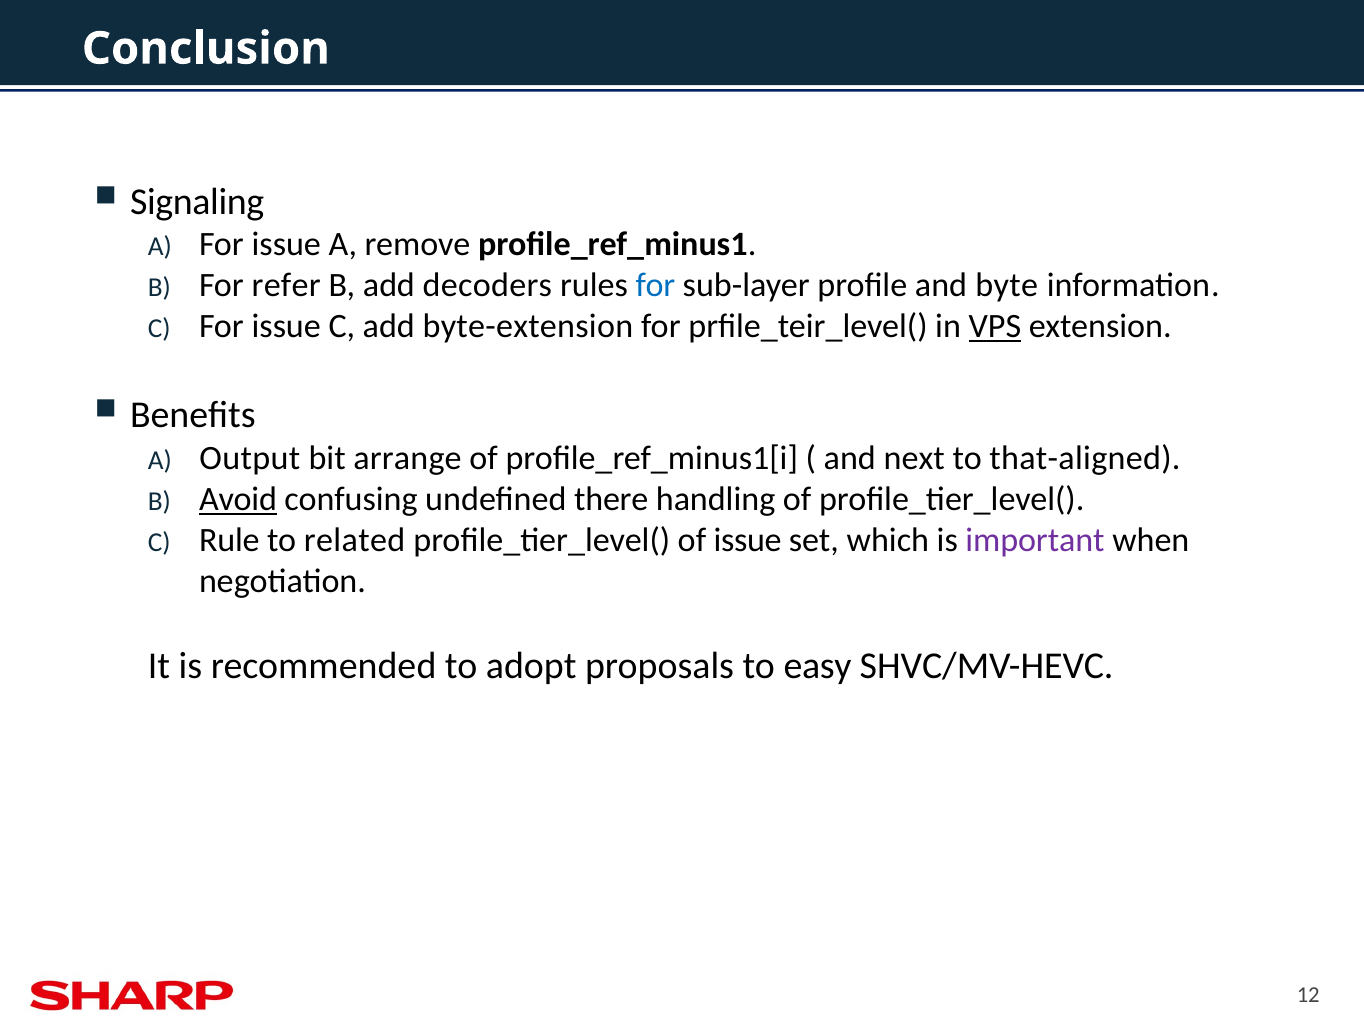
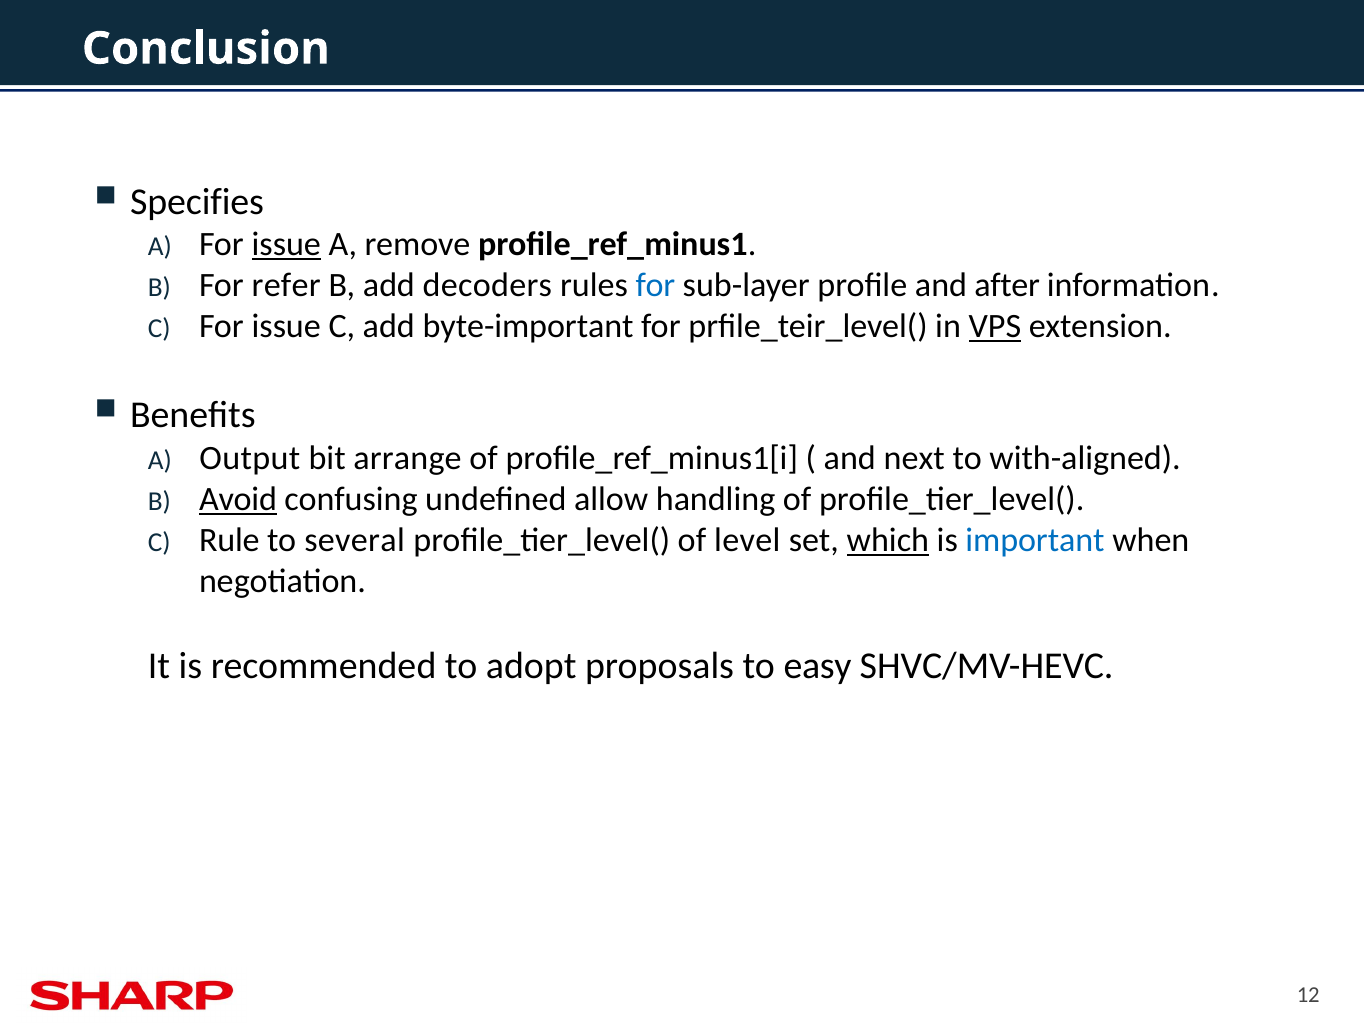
Signaling: Signaling -> Specifies (197, 202)
issue underline: none -> present (286, 245)
byte: byte -> after (1007, 286)
byte-extension: byte-extension -> byte-important (528, 327)
that-aligned: that-aligned -> with-aligned (1085, 458)
there: there -> allow (611, 499)
related: related -> several (355, 540)
of issue: issue -> level (747, 540)
which underline: none -> present (888, 540)
important colour: purple -> blue (1035, 540)
